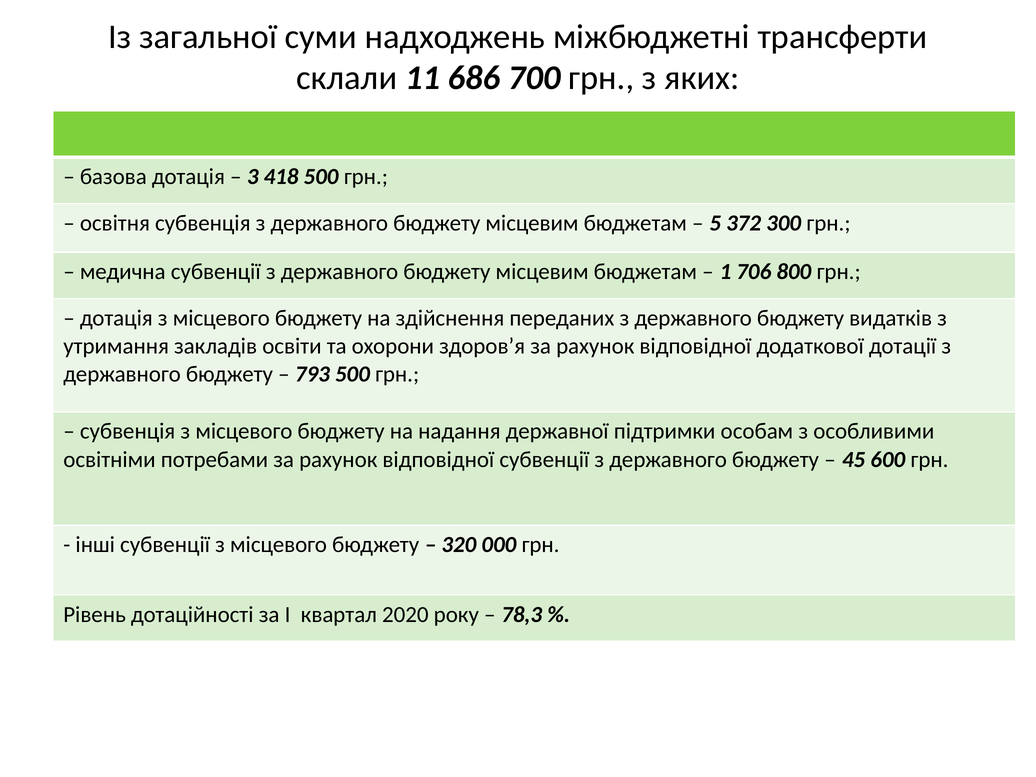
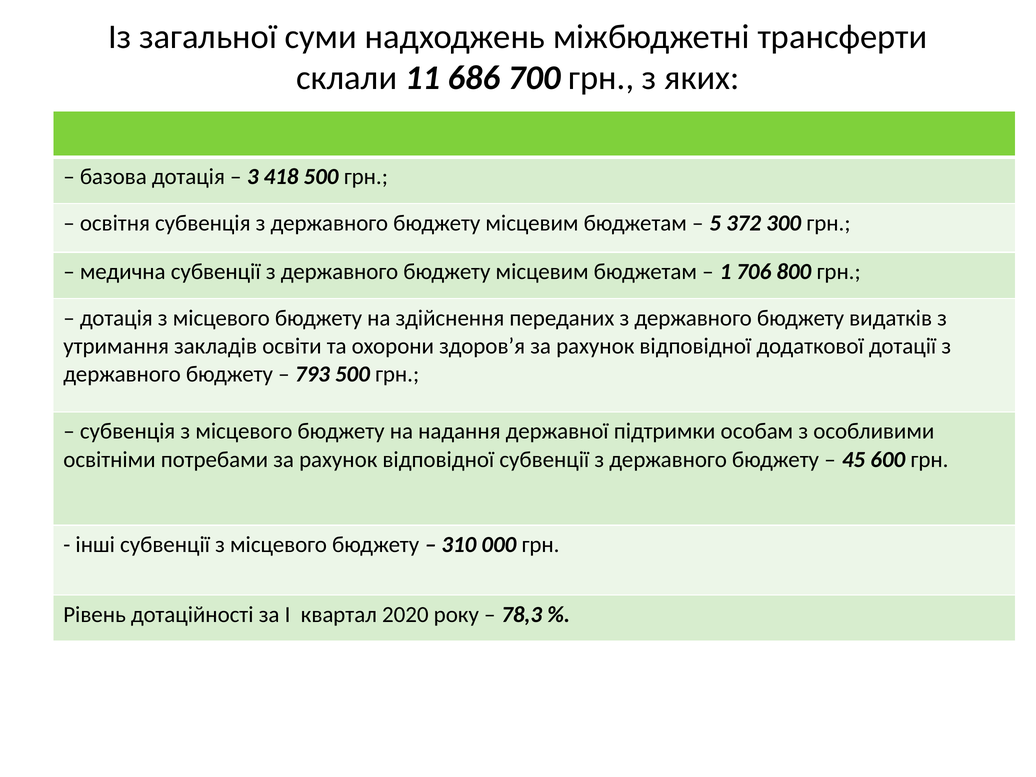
320: 320 -> 310 (459, 545)
